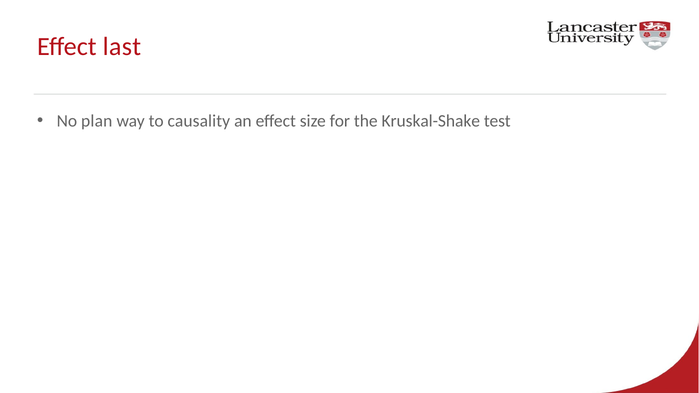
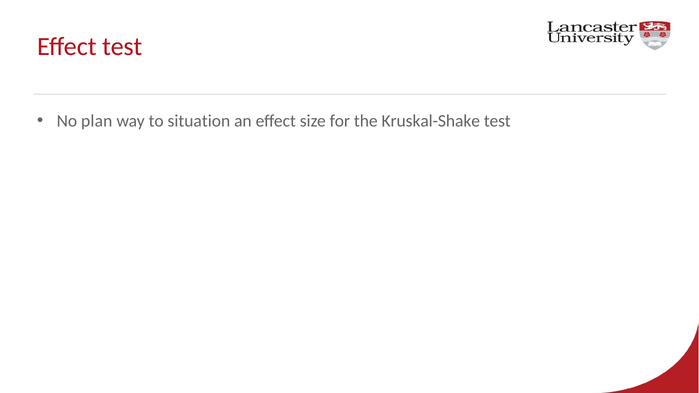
Effect last: last -> test (122, 46)
causality: causality -> situation (199, 121)
